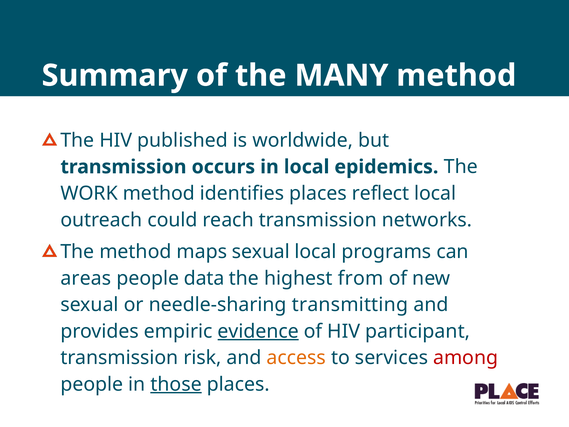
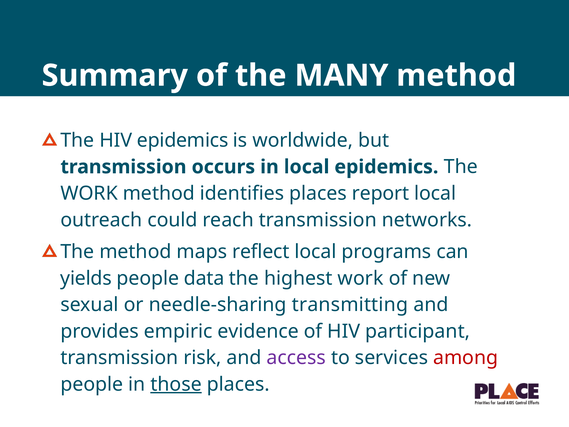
HIV published: published -> epidemics (183, 140)
reflect: reflect -> report (381, 193)
maps sexual: sexual -> reflect (261, 252)
areas: areas -> yields (86, 278)
highest from: from -> work (361, 278)
evidence underline: present -> none (258, 331)
access colour: orange -> purple (296, 358)
